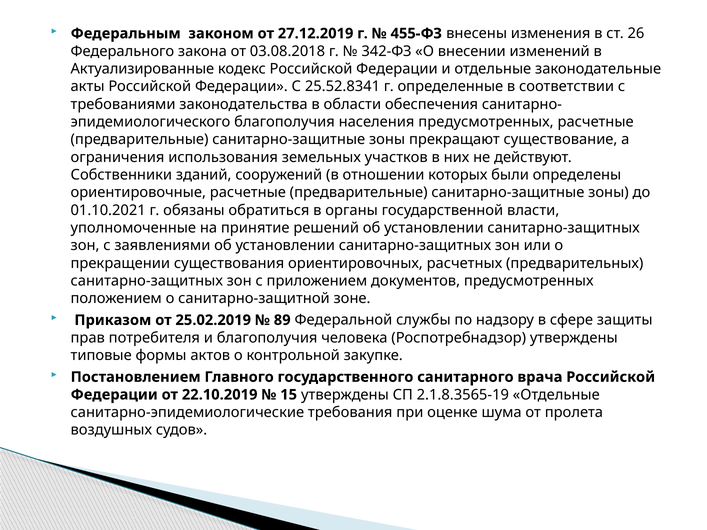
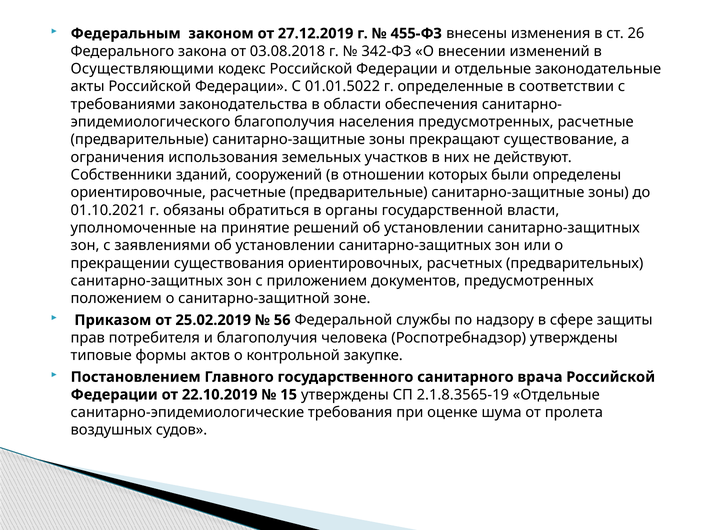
Актуализированные: Актуализированные -> Осуществляющими (142, 69)
25.52.8341: 25.52.8341 -> 01.01.5022 (343, 87)
89: 89 -> 56 (282, 320)
